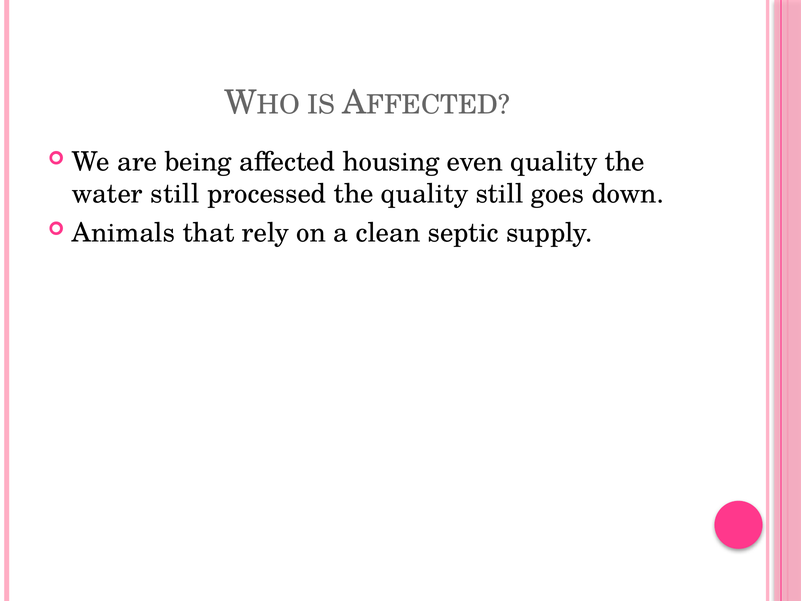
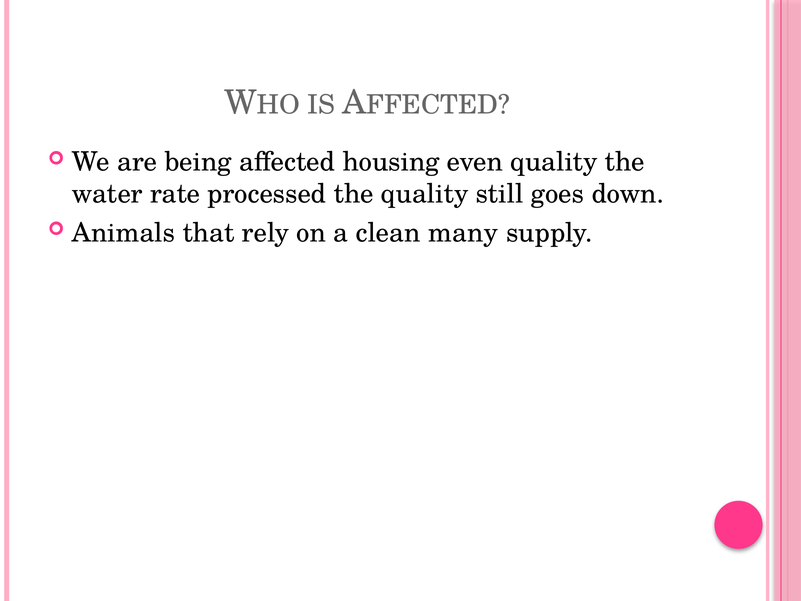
water still: still -> rate (175, 194)
septic: septic -> many (463, 233)
